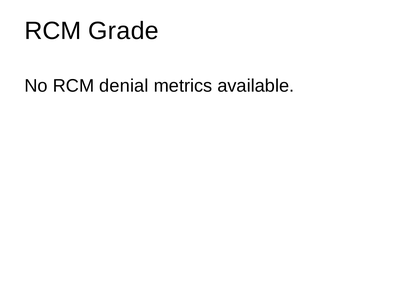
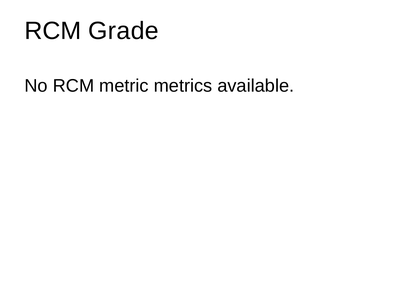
denial: denial -> metric (124, 86)
